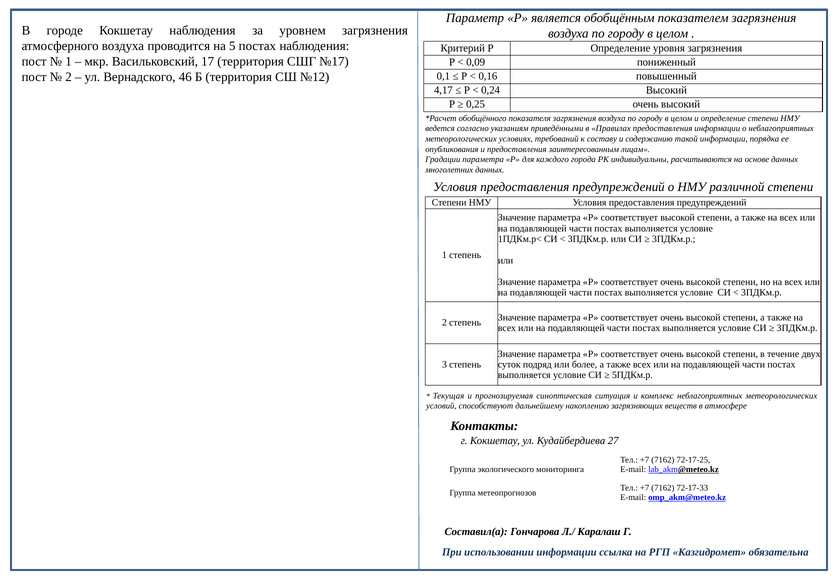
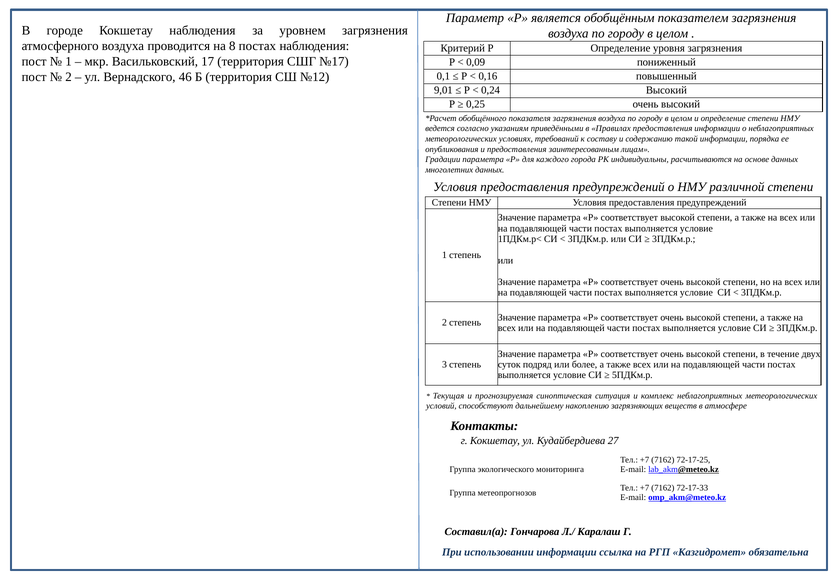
5: 5 -> 8 (232, 46)
4,17: 4,17 -> 9,01 (443, 90)
